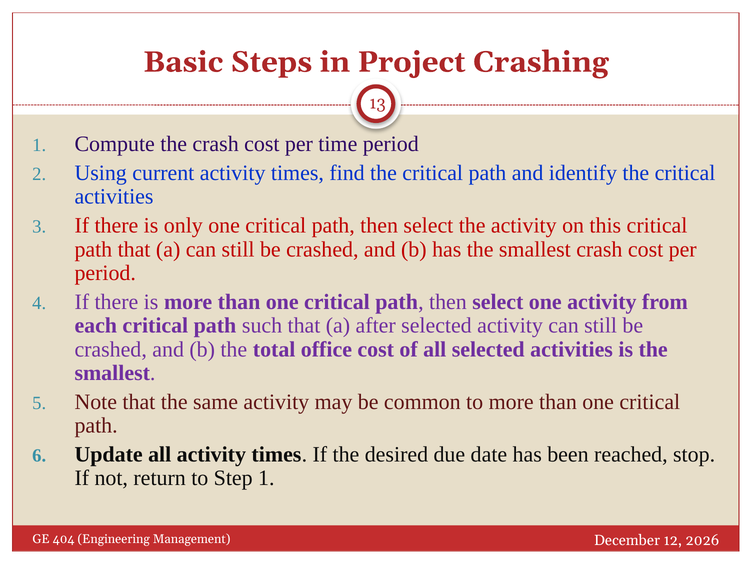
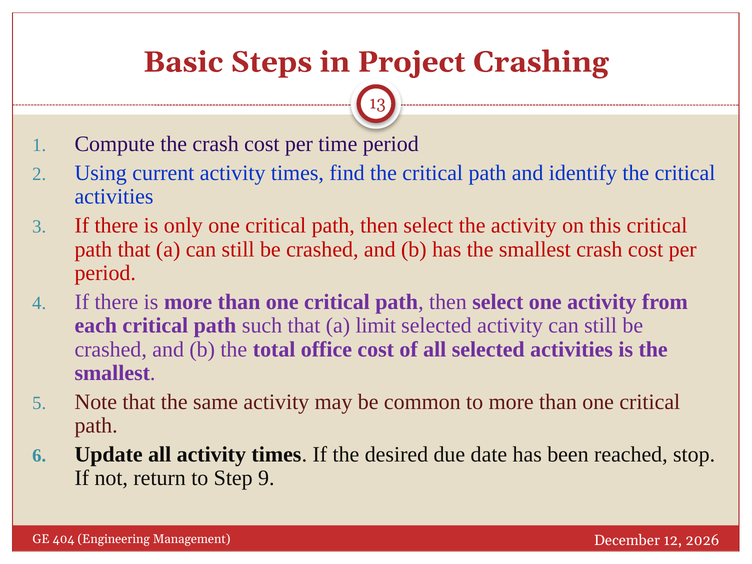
after: after -> limit (376, 326)
Step 1: 1 -> 9 (266, 478)
